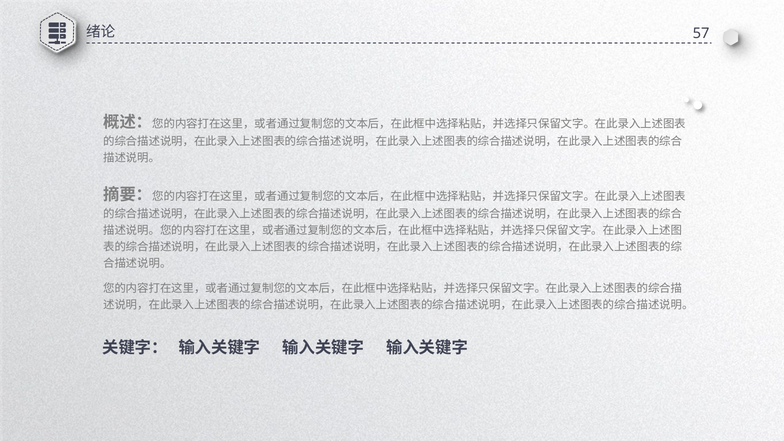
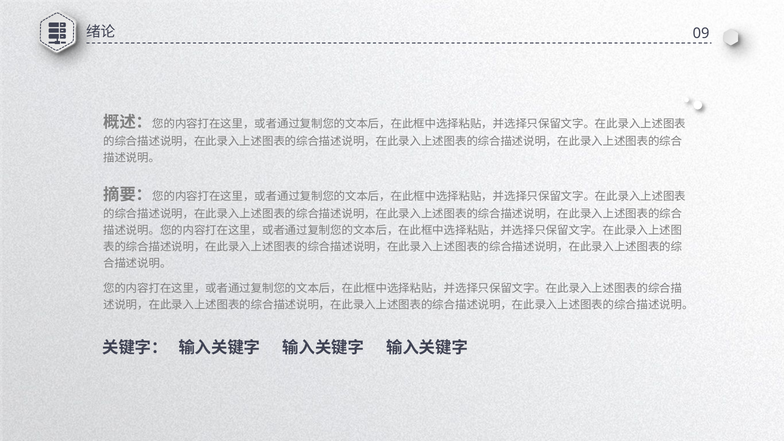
57: 57 -> 09 (701, 34)
